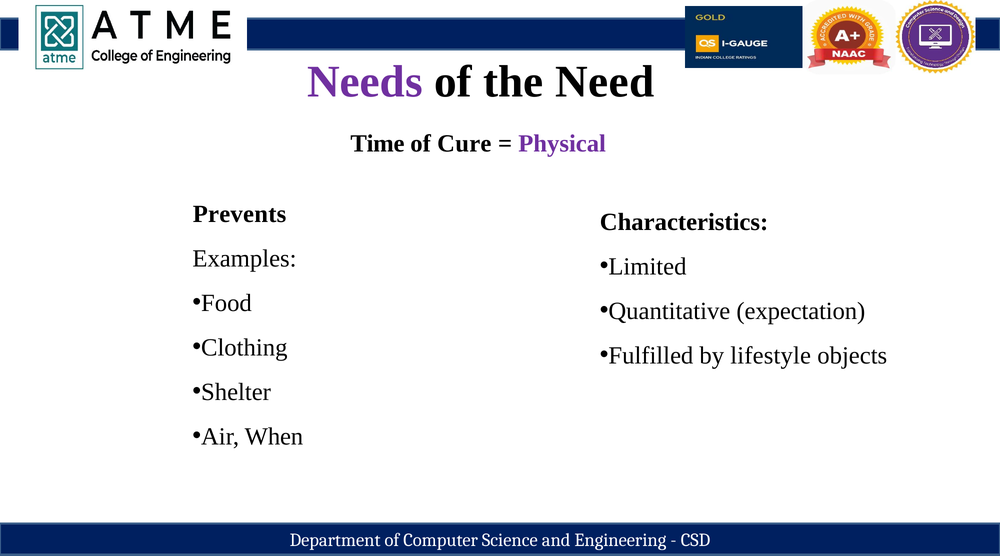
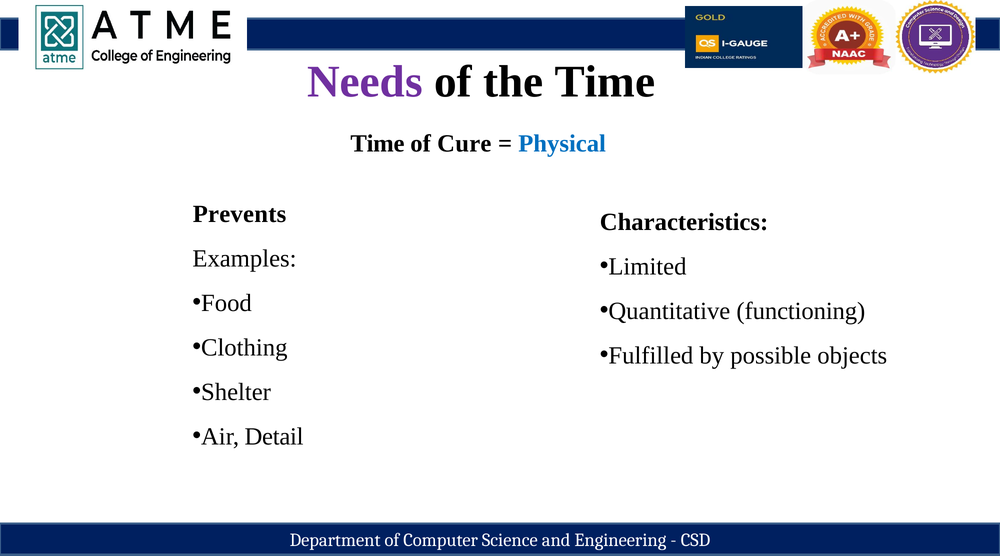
the Need: Need -> Time (605, 82)
Physical colour: purple -> blue (562, 143)
expectation: expectation -> functioning (801, 311)
lifestyle: lifestyle -> possible (771, 355)
When: When -> Detail (274, 436)
